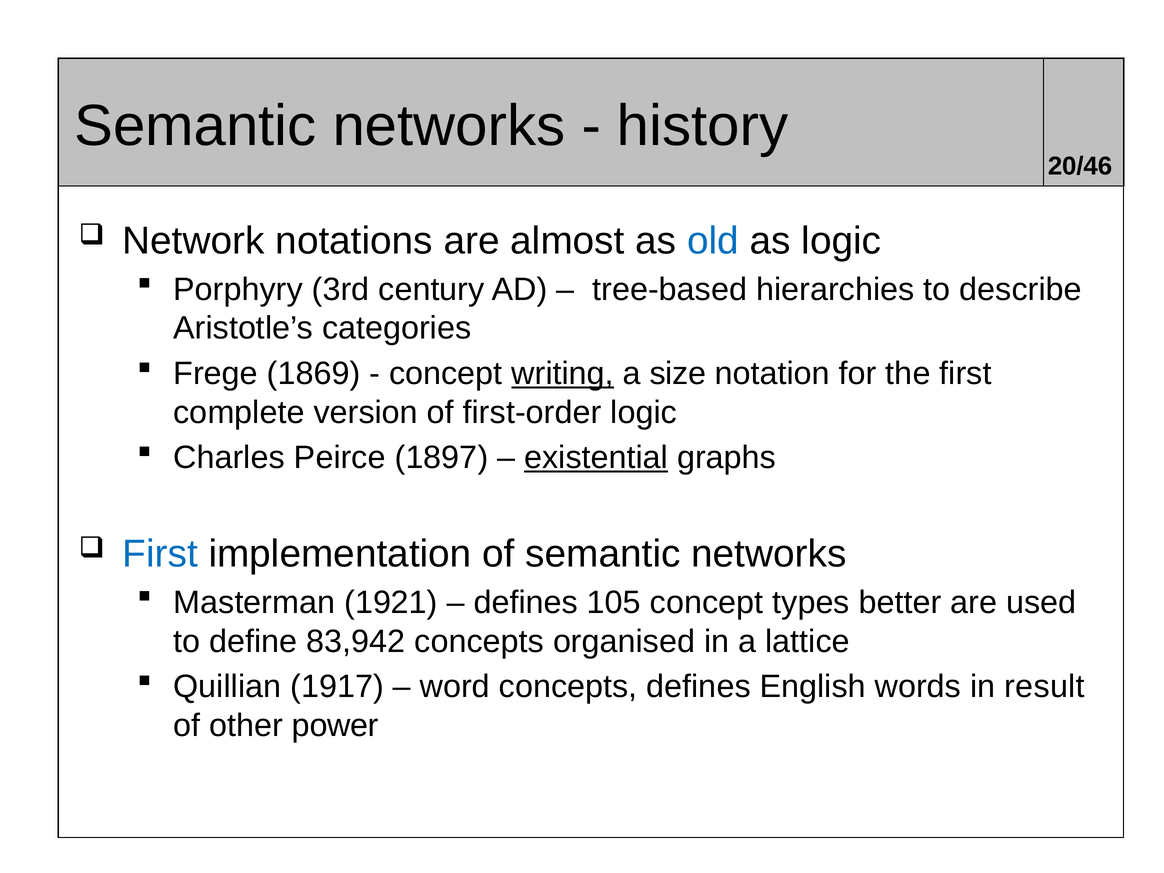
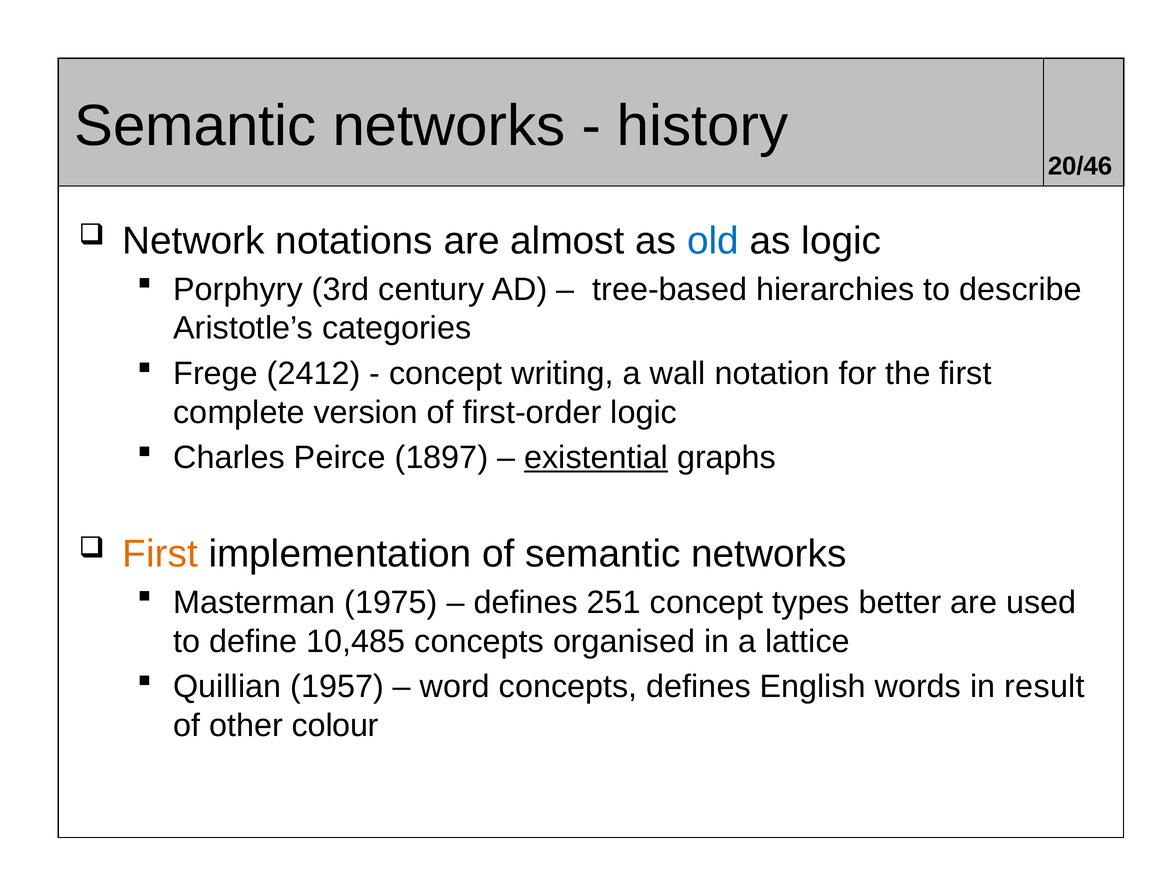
1869: 1869 -> 2412 (314, 374)
writing underline: present -> none (563, 374)
size: size -> wall (678, 374)
First colour: blue -> orange (160, 554)
1921: 1921 -> 1975 (391, 603)
105: 105 -> 251 (614, 603)
83,942: 83,942 -> 10,485 (356, 641)
1917: 1917 -> 1957 (337, 687)
power: power -> colour (335, 725)
